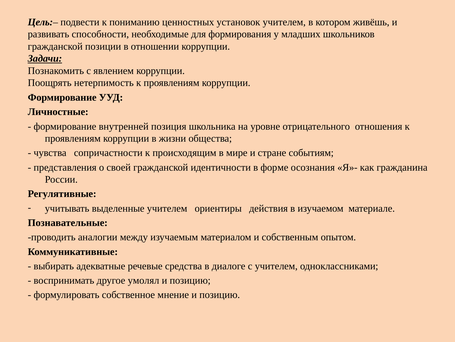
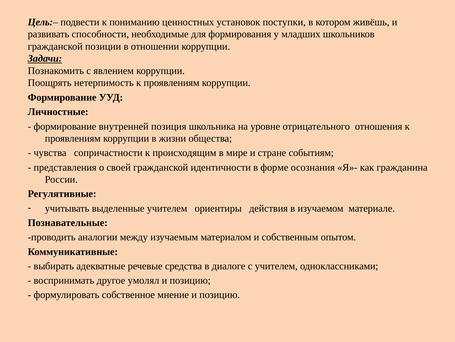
установок учителем: учителем -> поступки (284, 22)
